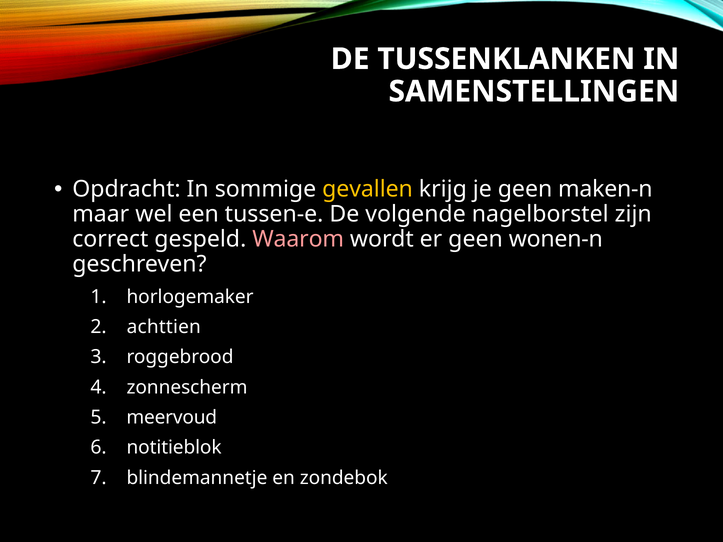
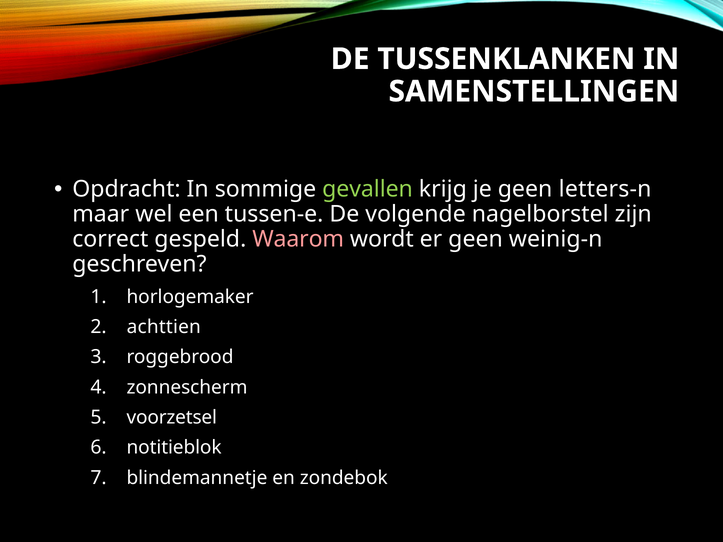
gevallen colour: yellow -> light green (368, 189)
maken-n: maken-n -> letters-n (605, 189)
wonen-n: wonen-n -> weinig-n (556, 239)
meervoud: meervoud -> voorzetsel (172, 418)
